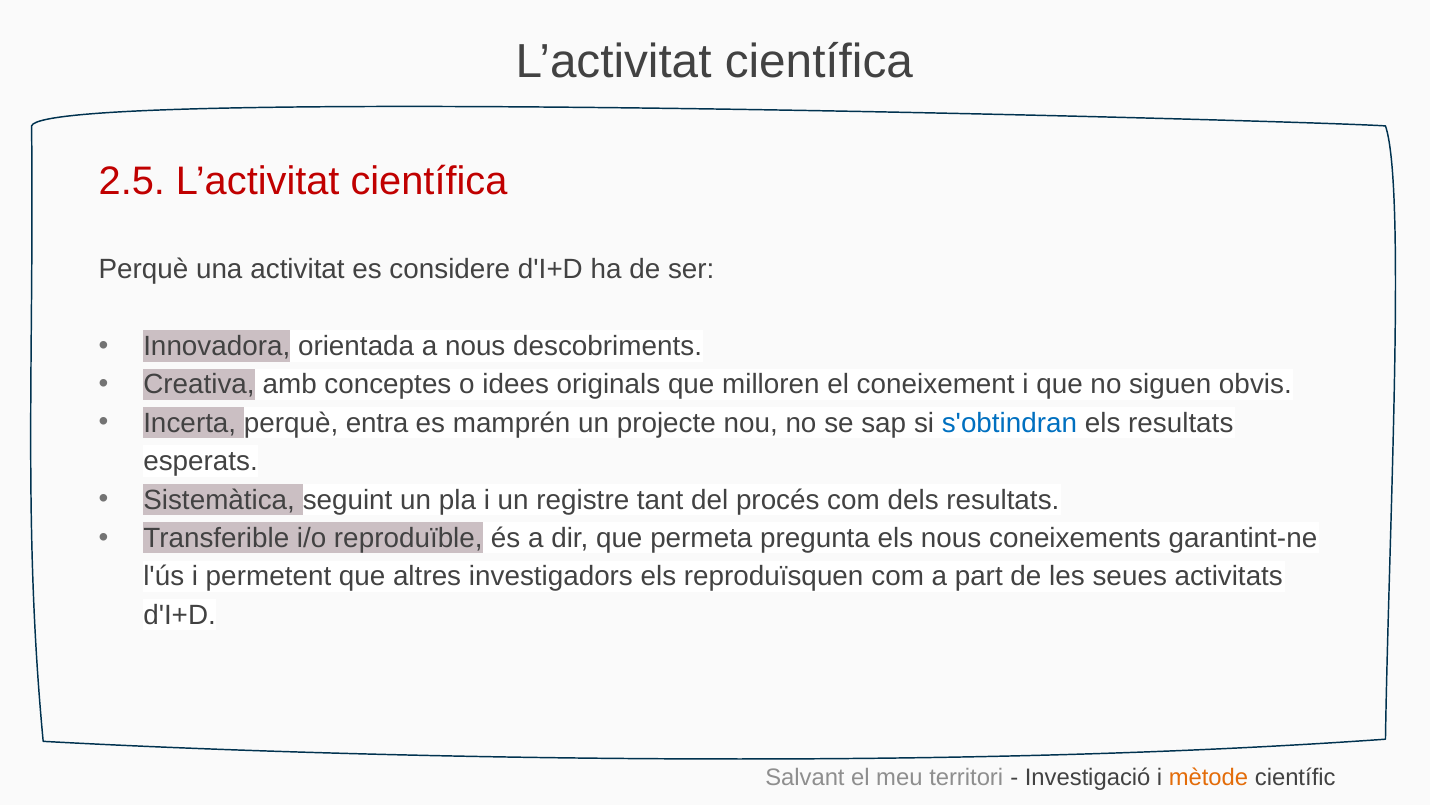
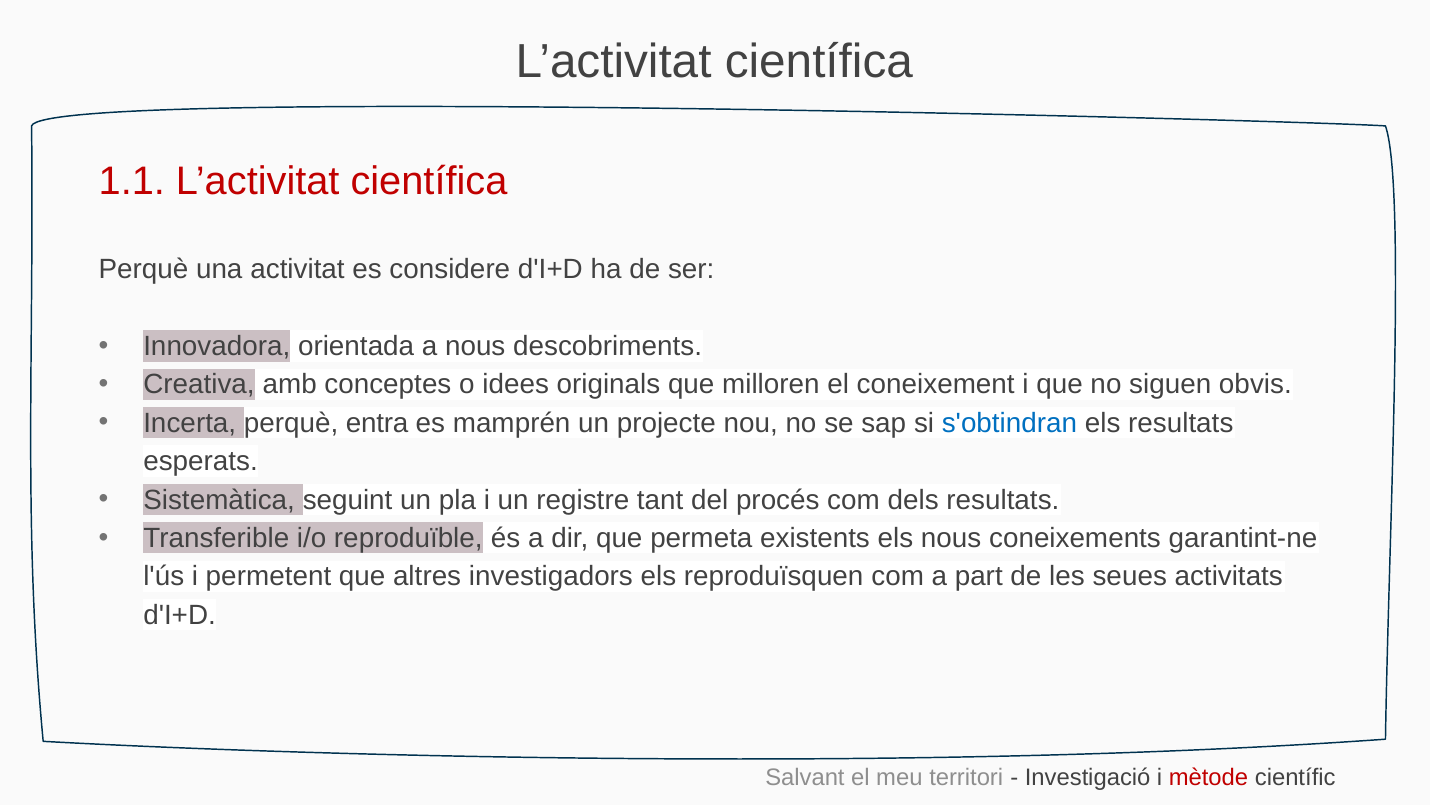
2.5: 2.5 -> 1.1 (132, 182)
pregunta: pregunta -> existents (815, 538)
mètode colour: orange -> red (1208, 777)
